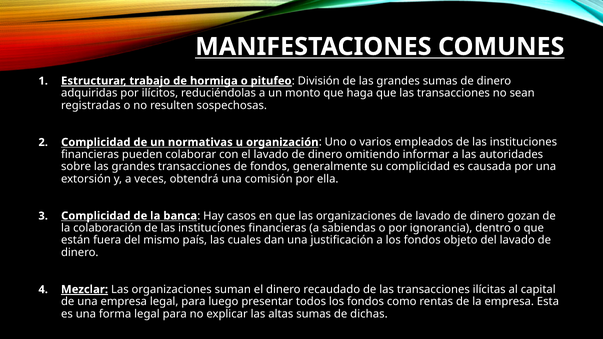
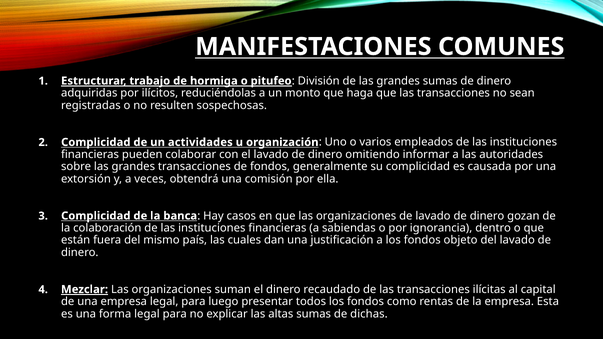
normativas: normativas -> actividades (200, 142)
